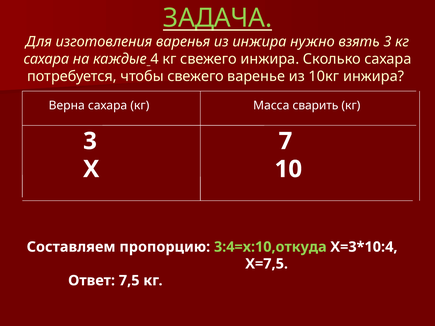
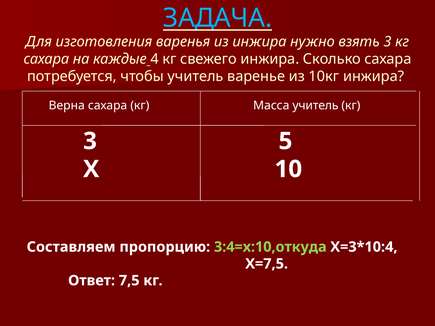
ЗАДАЧА colour: light green -> light blue (218, 18)
чтобы свежего: свежего -> учитель (196, 77)
Масса сварить: сварить -> учитель (315, 105)
7: 7 -> 5 (285, 141)
